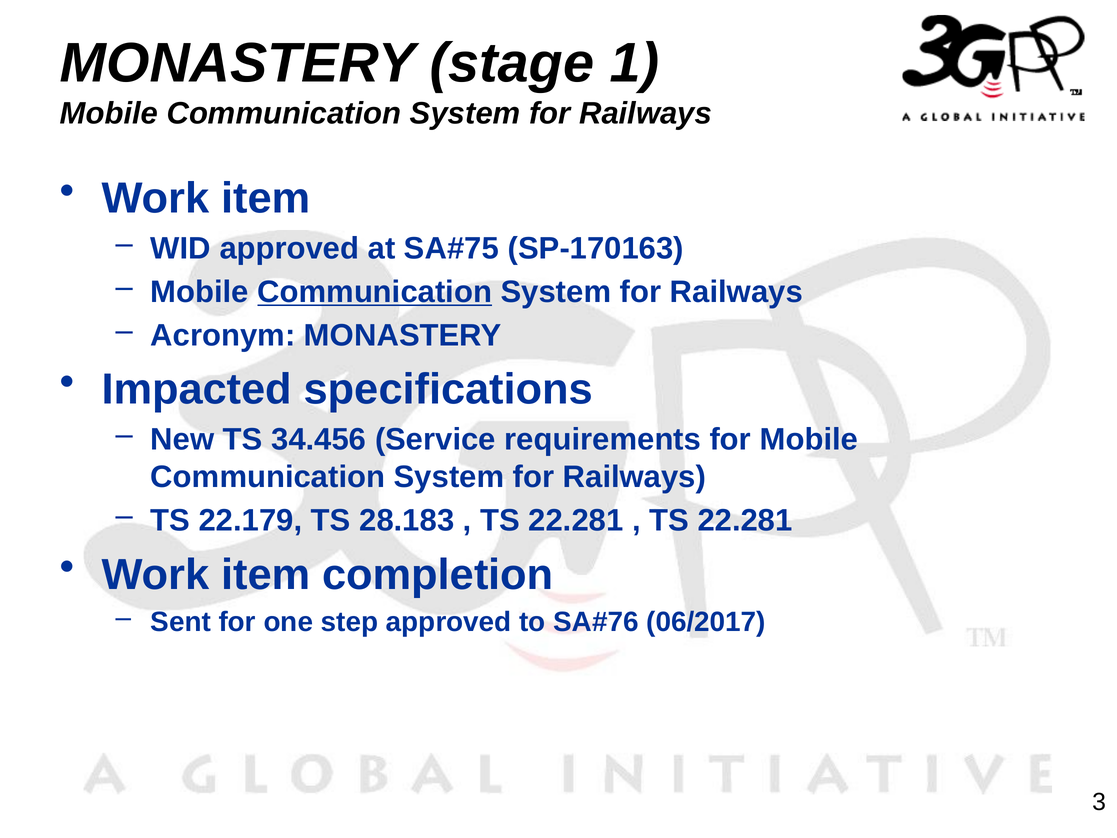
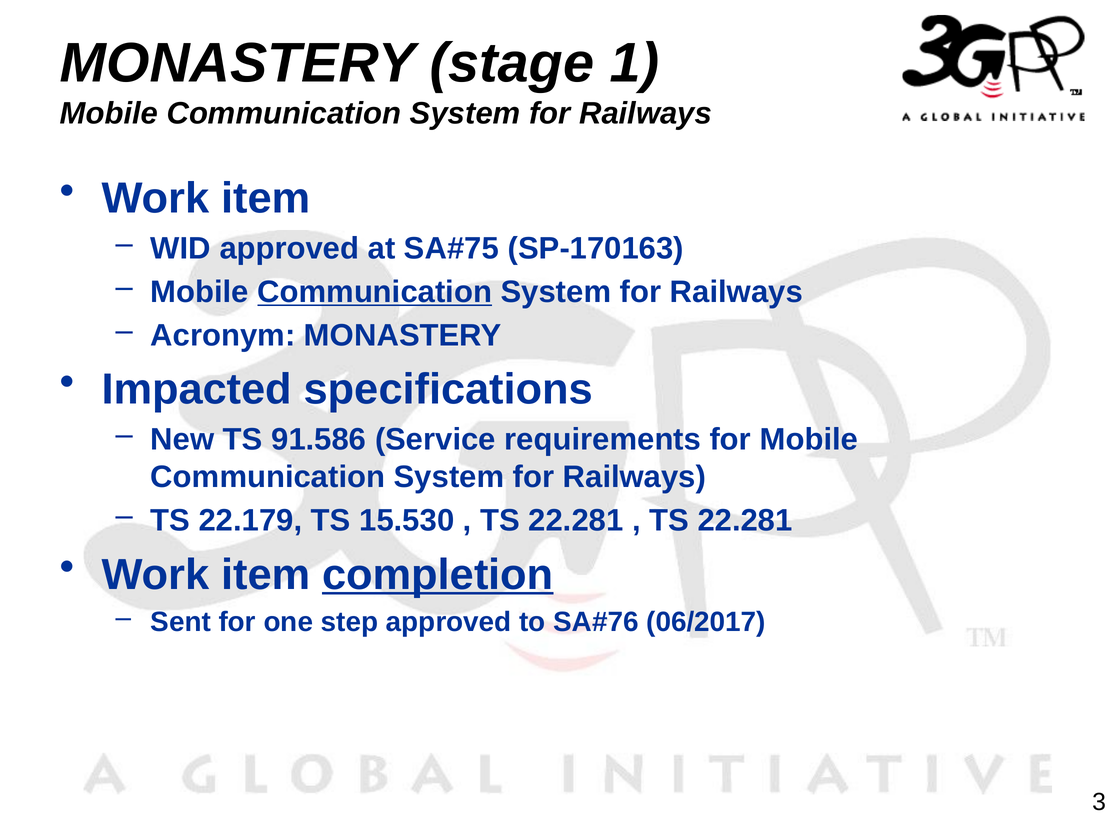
34.456: 34.456 -> 91.586 (319, 440)
28.183: 28.183 -> 15.530 (407, 520)
completion underline: none -> present (438, 575)
